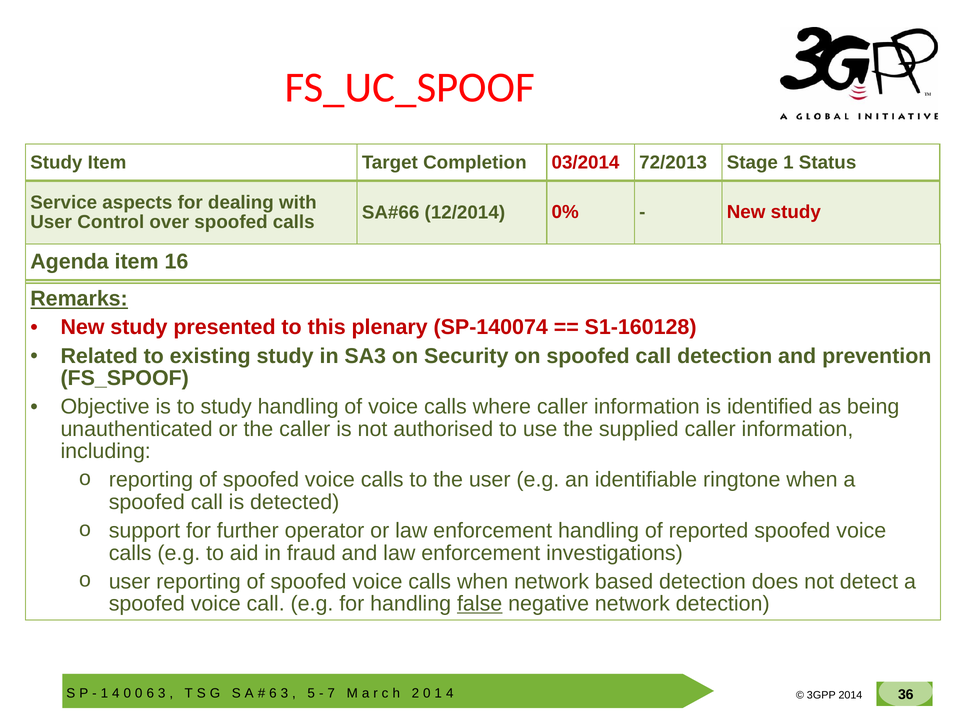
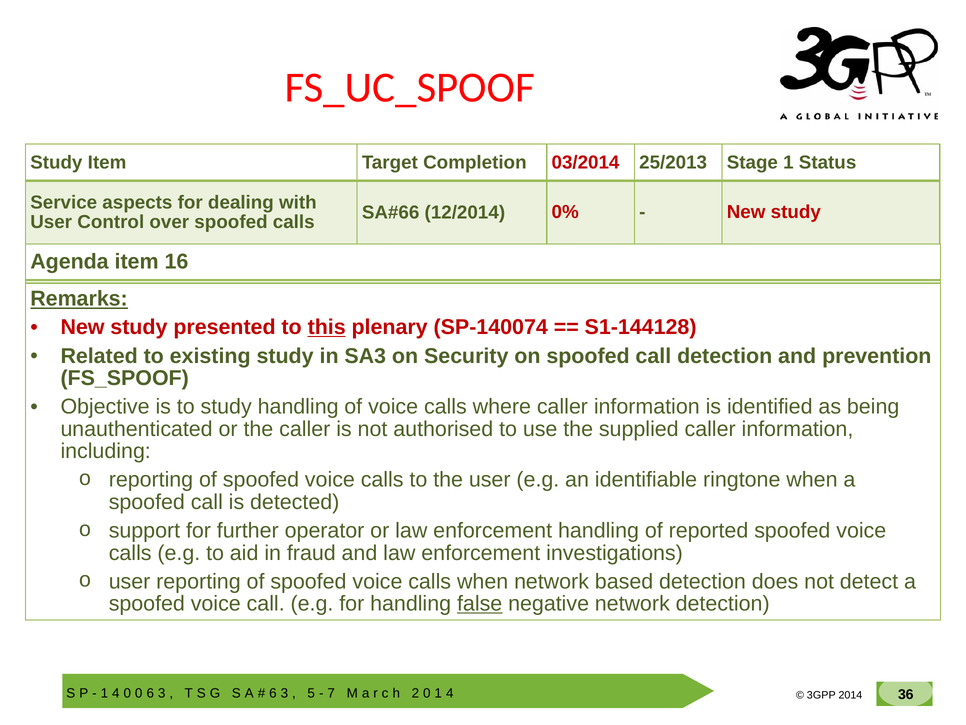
72/2013: 72/2013 -> 25/2013 (673, 163)
this underline: none -> present (327, 327)
S1-160128: S1-160128 -> S1-144128 (641, 327)
